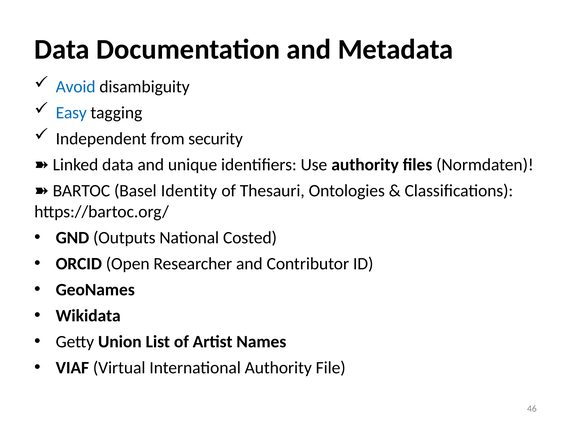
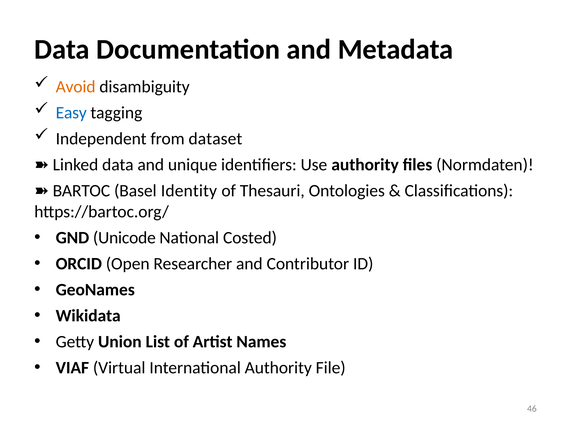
Avoid colour: blue -> orange (76, 87)
security: security -> dataset (215, 139)
Outputs: Outputs -> Unicode (124, 238)
